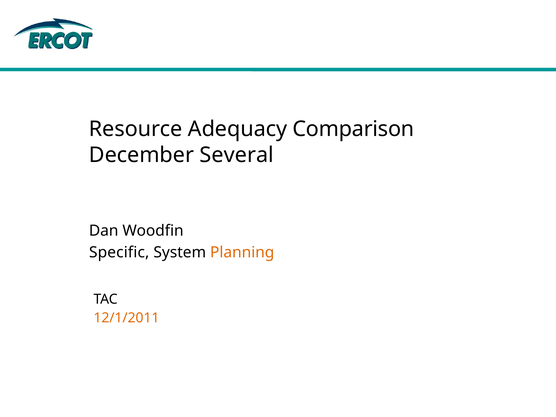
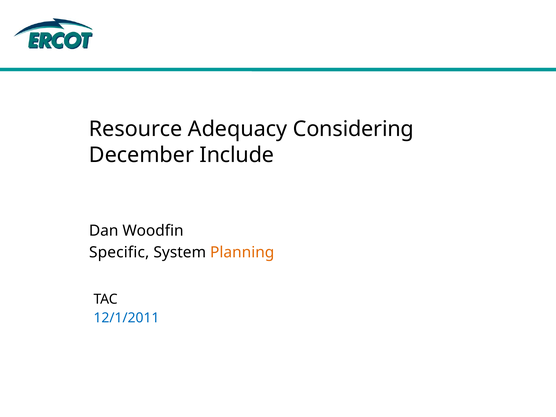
Comparison: Comparison -> Considering (353, 129)
Several: Several -> Include (237, 155)
12/1/2011 colour: orange -> blue (126, 318)
